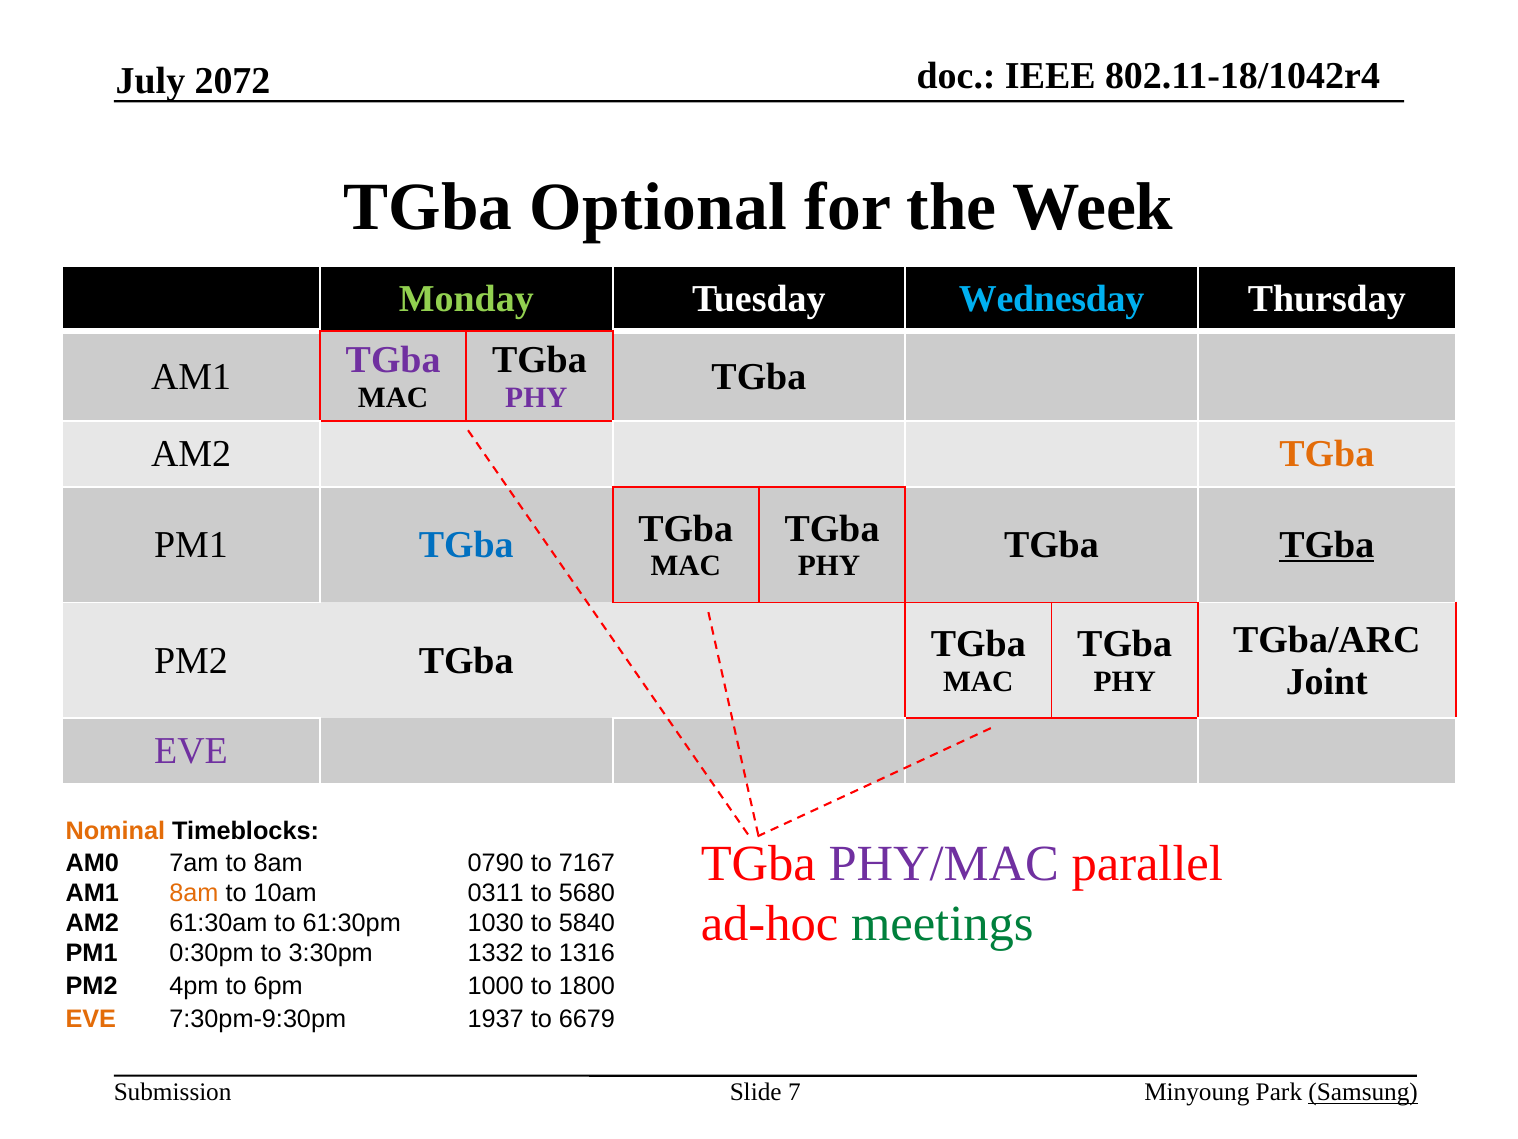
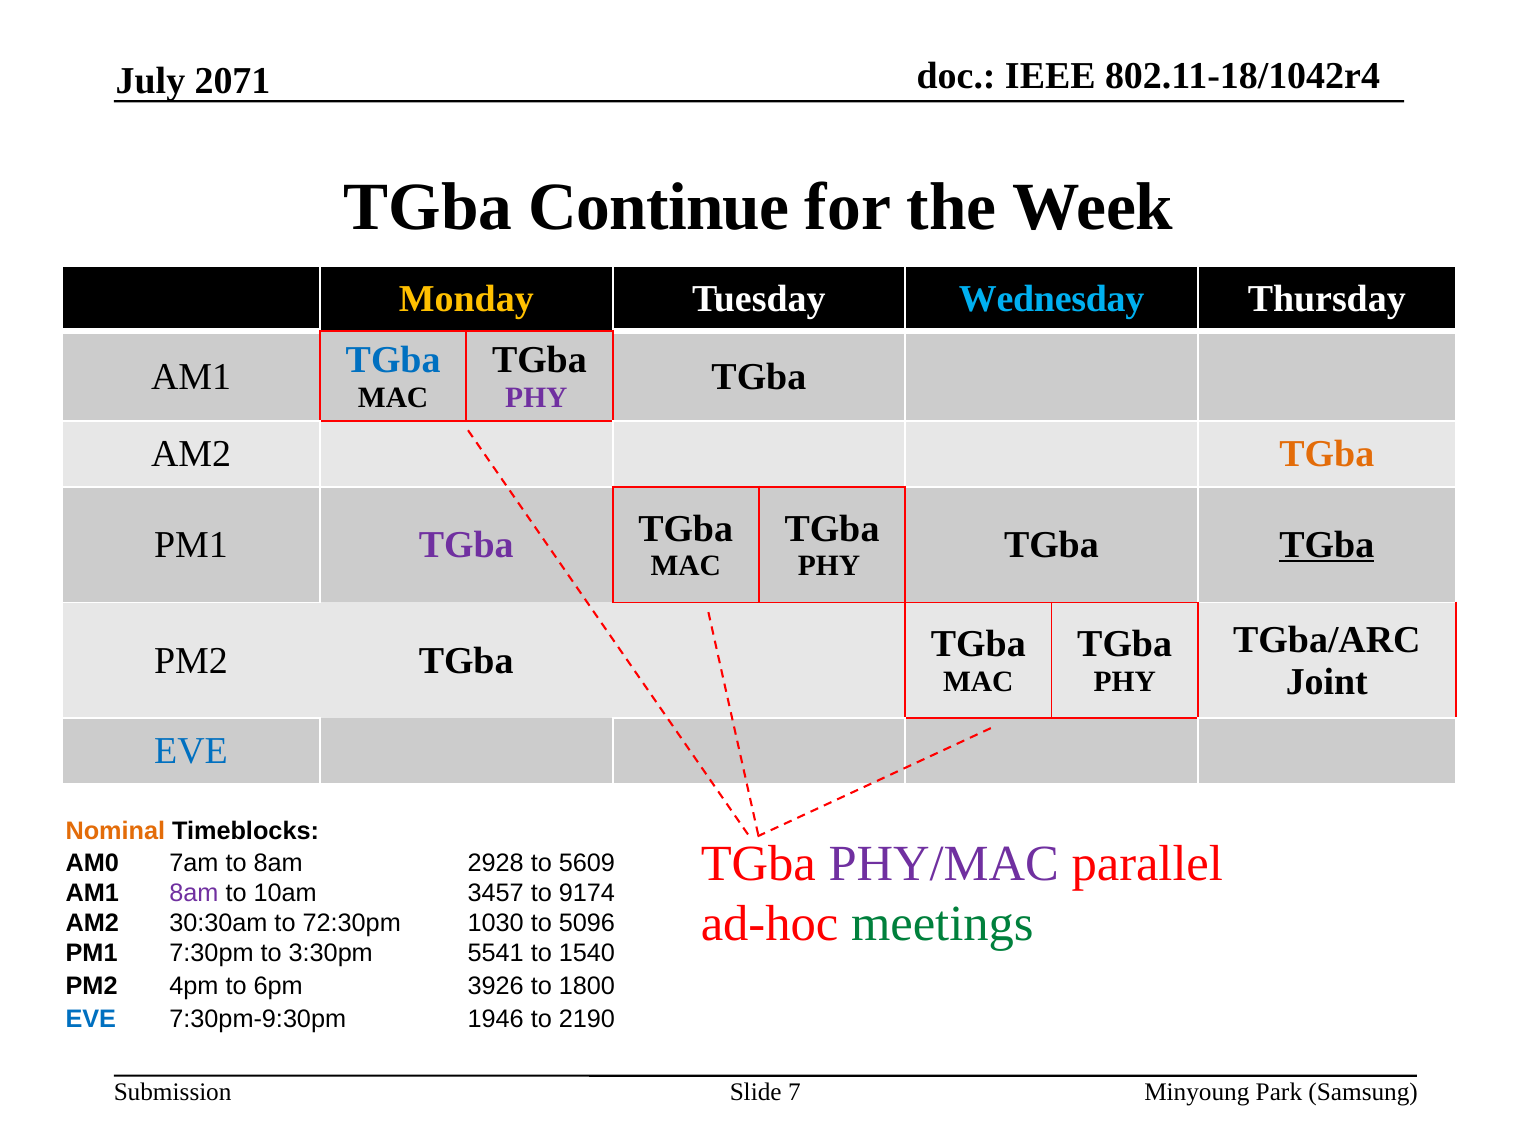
2072: 2072 -> 2071 (232, 81)
Optional: Optional -> Continue (659, 207)
Monday colour: light green -> yellow (466, 299)
TGba colour: purple -> blue (393, 360)
TGba colour: blue -> purple (466, 545)
EVE colour: purple -> blue (191, 751)
0790: 0790 -> 2928 (496, 862)
7167: 7167 -> 5609 (587, 862)
8am colour: orange -> purple (194, 892)
0311: 0311 -> 3457 (496, 892)
5680: 5680 -> 9174 (587, 892)
61:30am: 61:30am -> 30:30am (218, 922)
61:30pm: 61:30pm -> 72:30pm (352, 922)
5840: 5840 -> 5096 (587, 922)
0:30pm: 0:30pm -> 7:30pm (212, 952)
1332: 1332 -> 5541 (496, 952)
1316: 1316 -> 1540 (587, 952)
1000: 1000 -> 3926 (496, 985)
EVE colour: orange -> blue (91, 1019)
1937: 1937 -> 1946 (496, 1019)
6679: 6679 -> 2190 (587, 1019)
Samsung underline: present -> none (1363, 1092)
